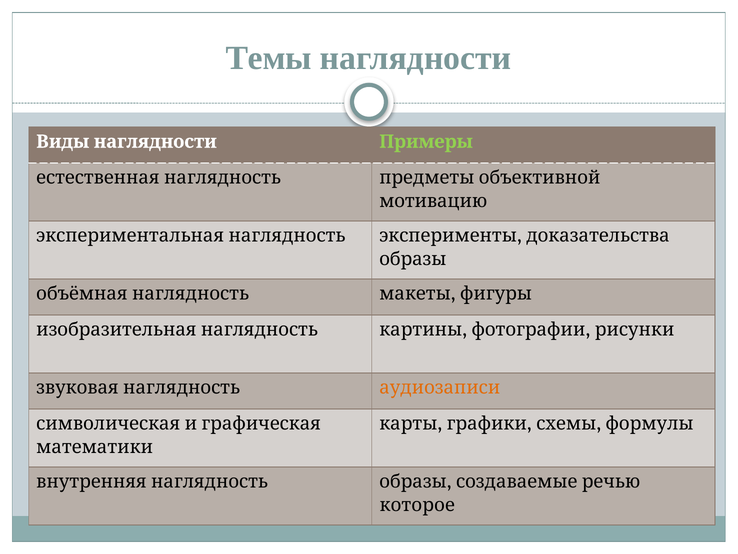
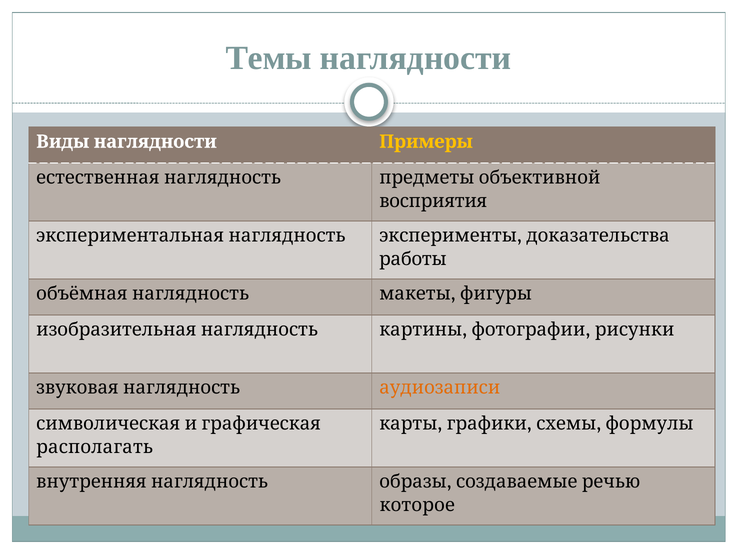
Примеры colour: light green -> yellow (426, 142)
мотивацию: мотивацию -> восприятия (433, 201)
образы: образы -> работы (413, 259)
математики: математики -> располагать (95, 447)
